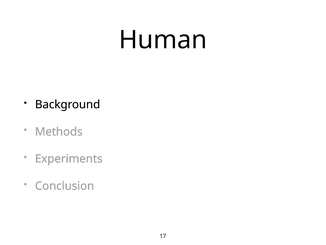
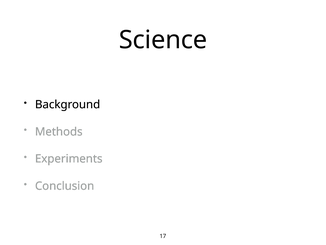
Human: Human -> Science (163, 40)
